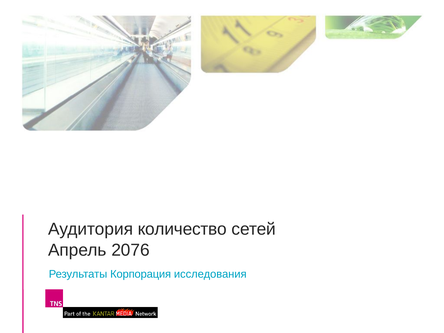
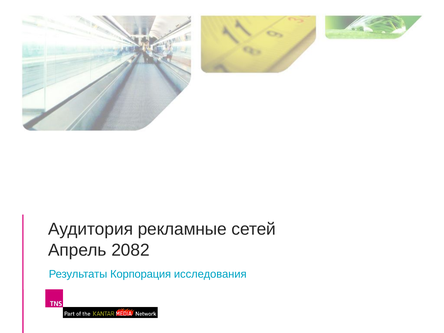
количество: количество -> рекламные (182, 229)
2076: 2076 -> 2082 (131, 250)
